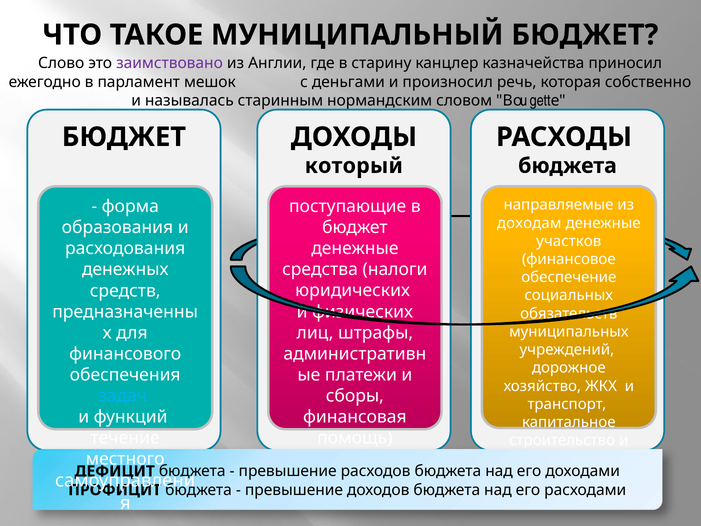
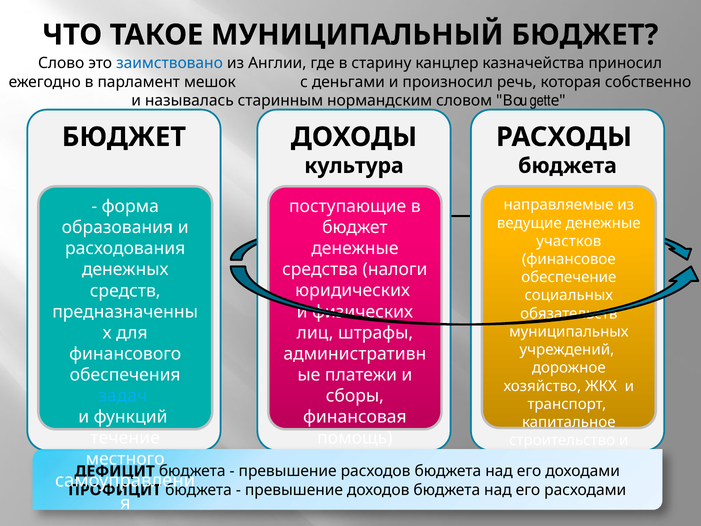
заимствовано colour: purple -> blue (170, 63)
который: который -> культура (354, 166)
доходам: доходам -> ведущие (529, 223)
